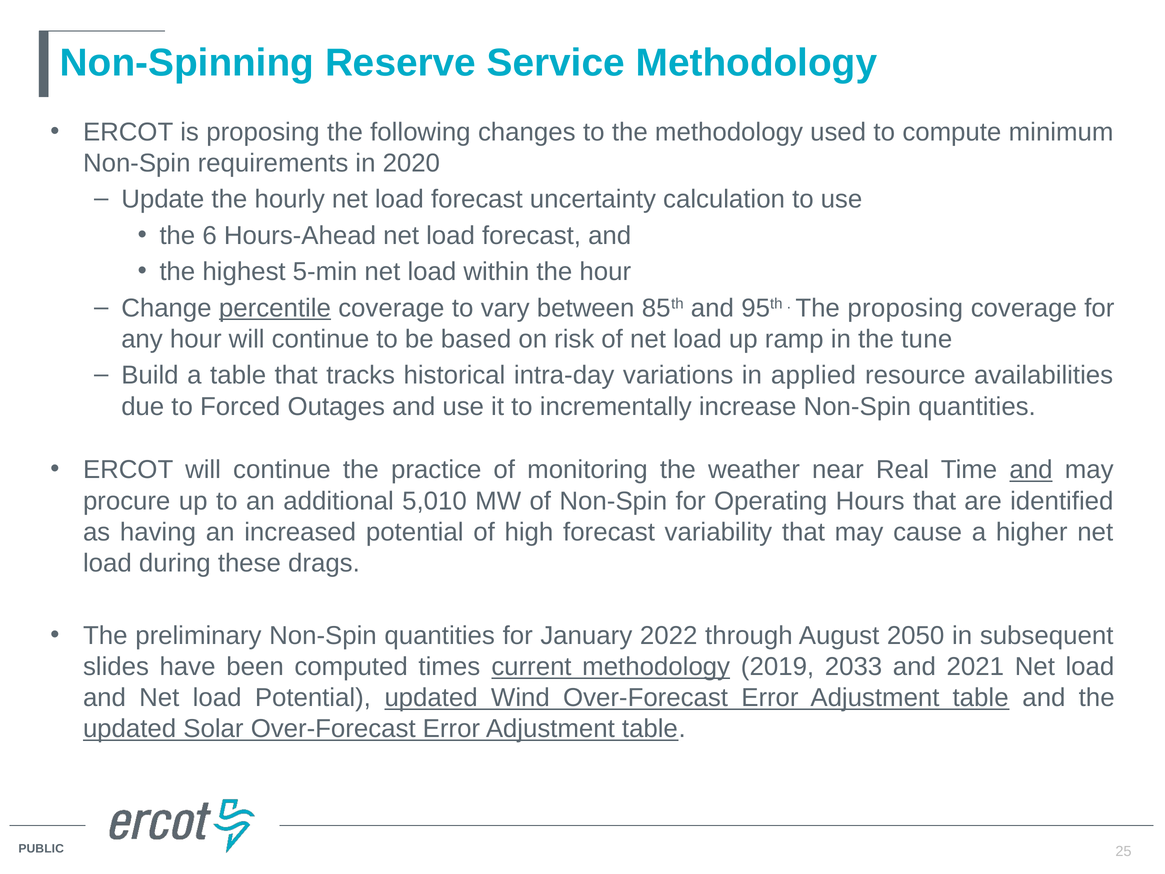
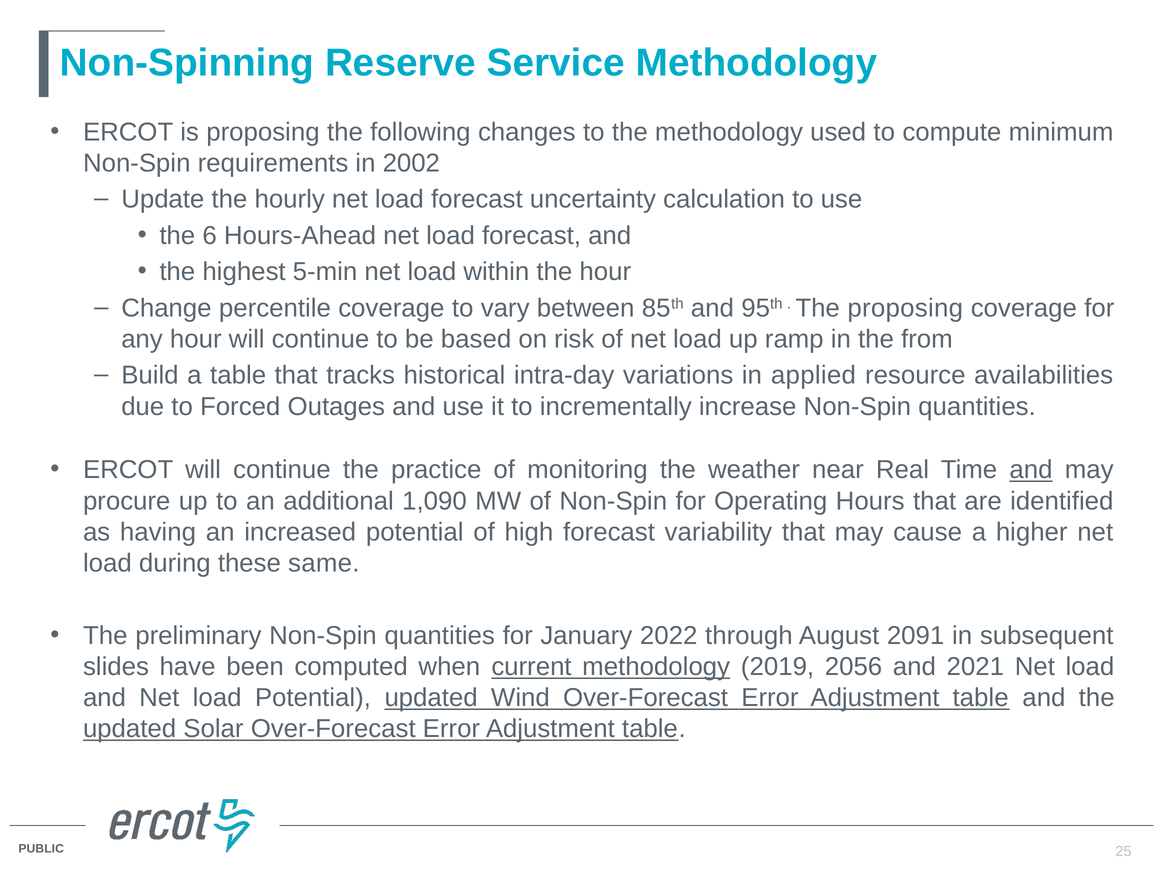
2020: 2020 -> 2002 (411, 163)
percentile underline: present -> none (275, 308)
tune: tune -> from (927, 339)
5,010: 5,010 -> 1,090 (434, 501)
drags: drags -> same (324, 563)
2050: 2050 -> 2091 (916, 635)
times: times -> when (449, 666)
2033: 2033 -> 2056 (854, 666)
